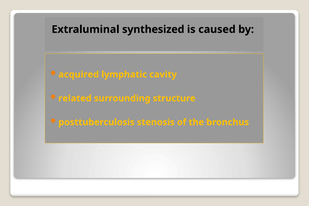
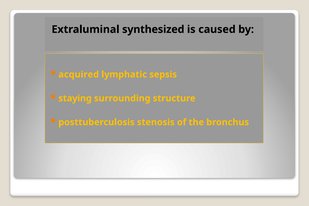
cavity: cavity -> sepsis (163, 74)
related: related -> staying (75, 98)
